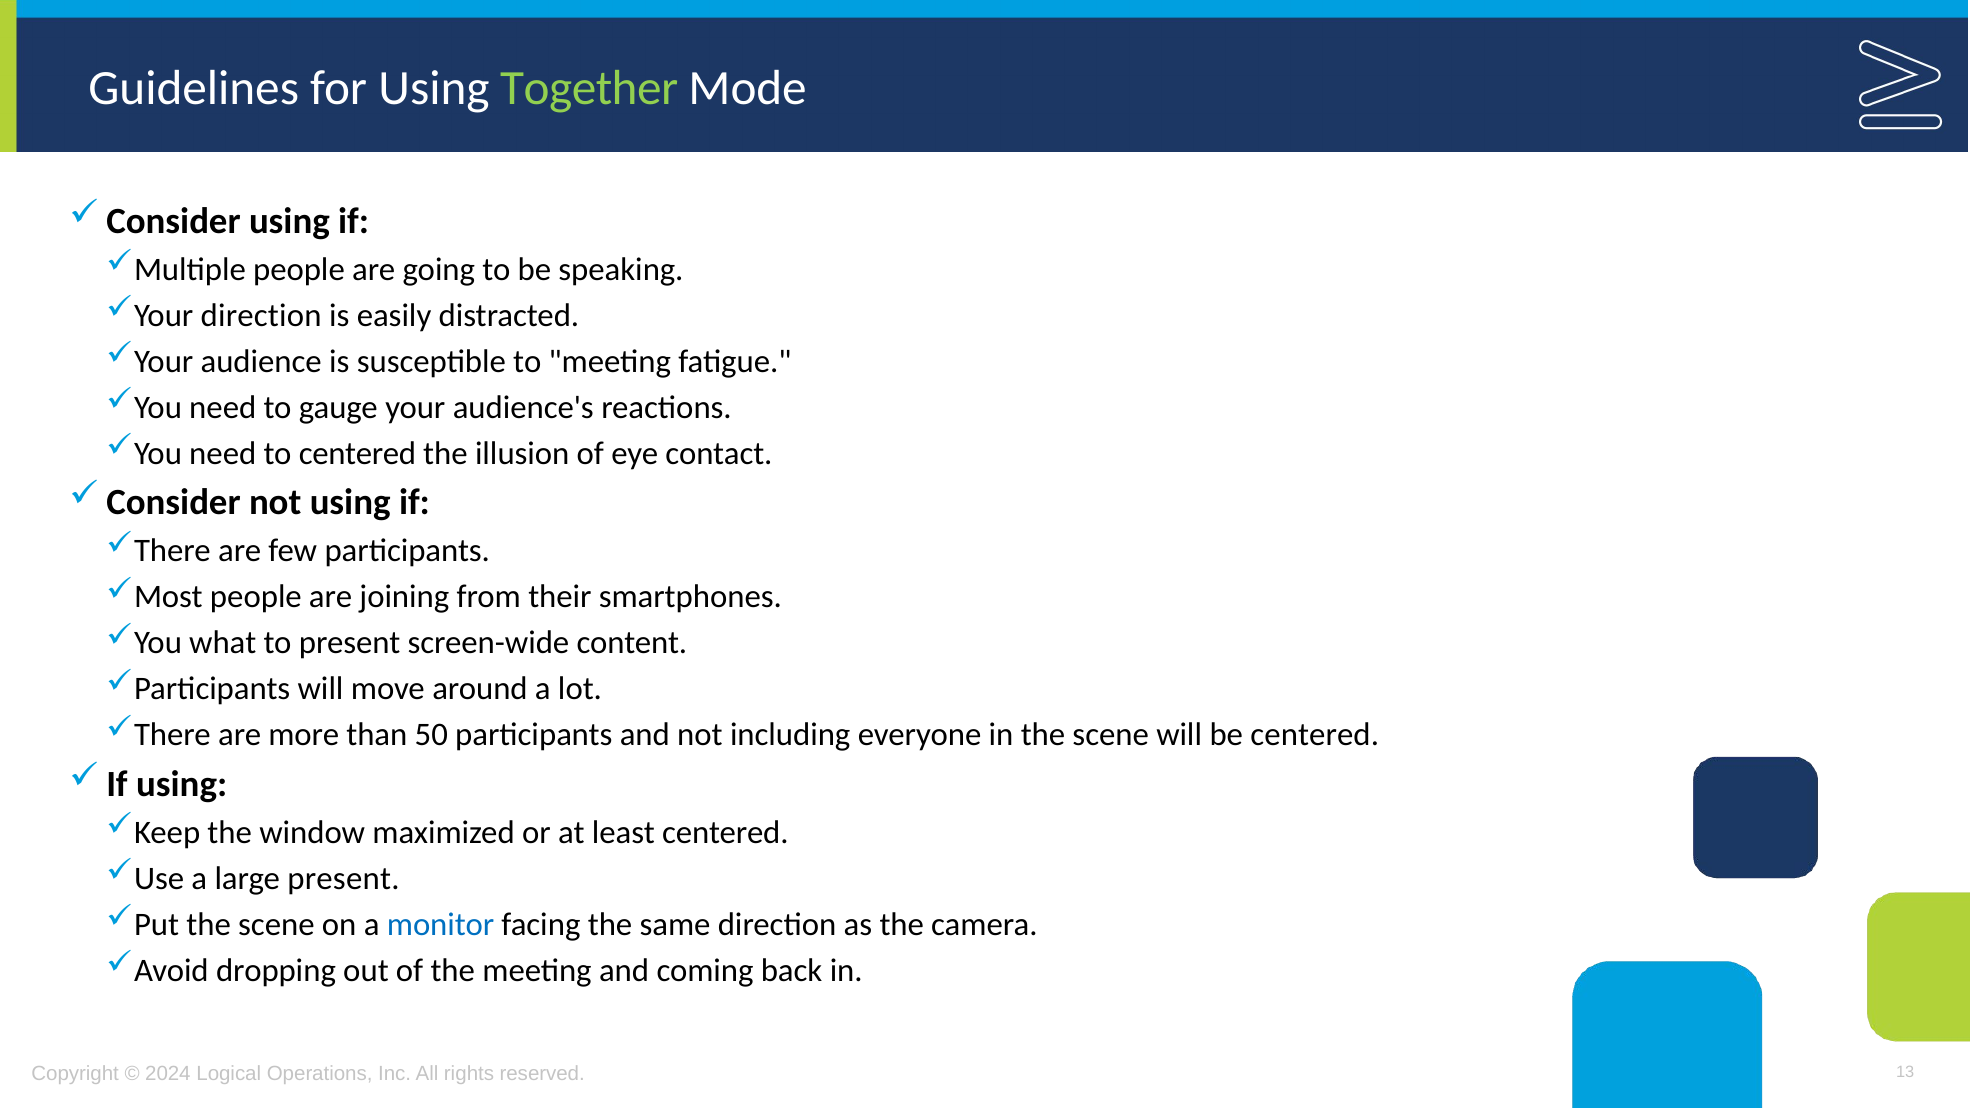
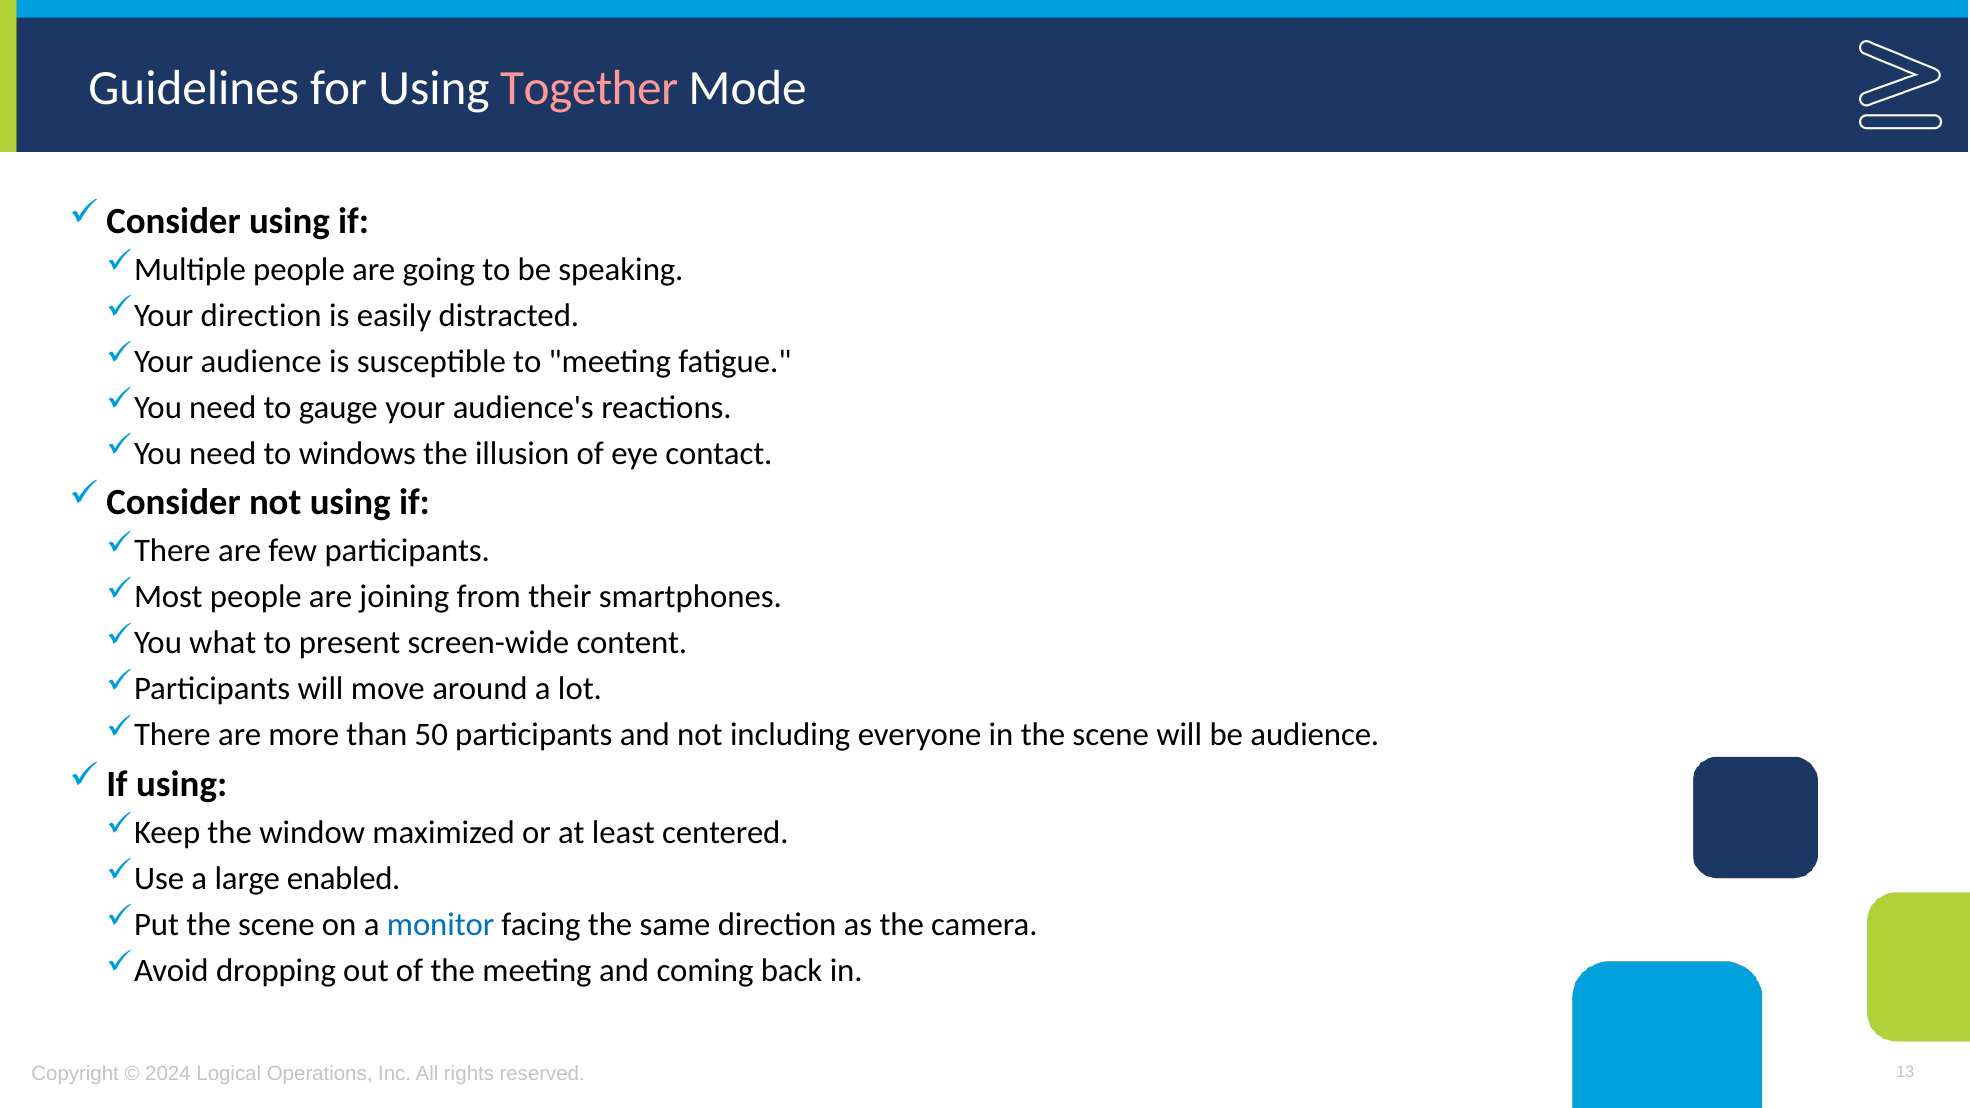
Together colour: light green -> pink (589, 88)
to centered: centered -> windows (357, 453)
be centered: centered -> audience (1315, 735)
large present: present -> enabled (344, 878)
